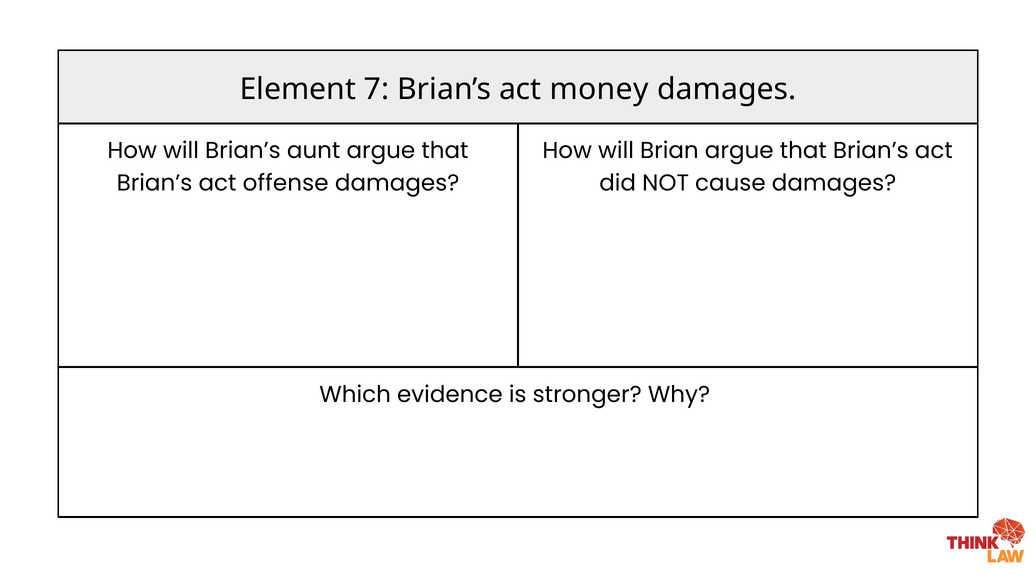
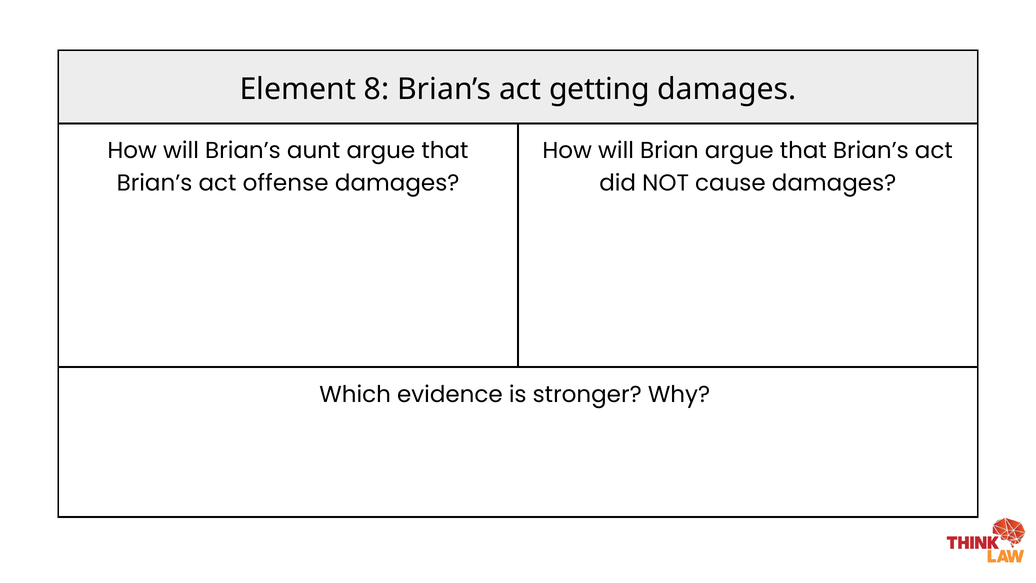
7: 7 -> 8 (377, 89)
money: money -> getting (600, 89)
